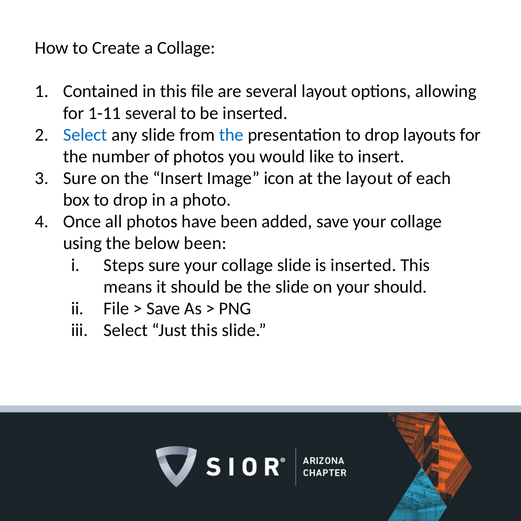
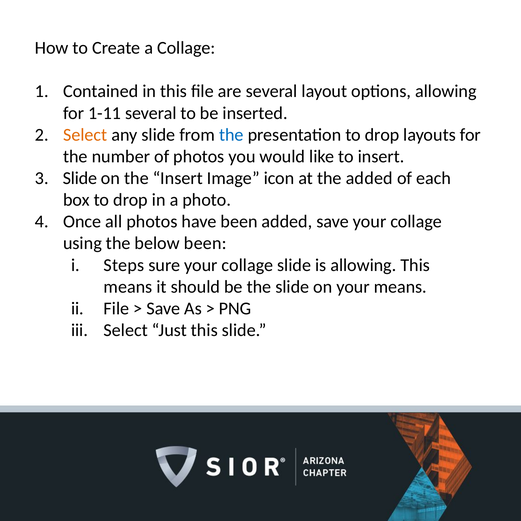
Select colour: blue -> orange (85, 135)
Sure: Sure -> Slide (80, 178)
the layout: layout -> added (369, 178)
is inserted: inserted -> allowing (363, 265)
your should: should -> means (400, 287)
